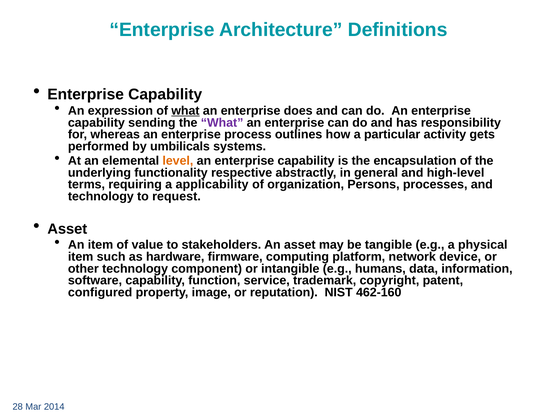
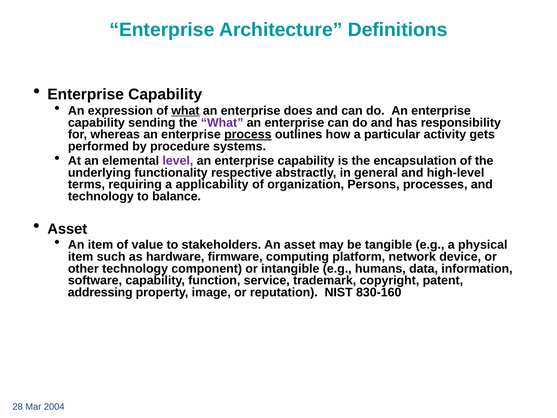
process underline: none -> present (248, 134)
umbilicals: umbilicals -> procedure (180, 146)
level colour: orange -> purple (178, 161)
request: request -> balance (177, 196)
configured: configured -> addressing (100, 292)
462-160: 462-160 -> 830-160 (379, 292)
2014: 2014 -> 2004 (54, 407)
